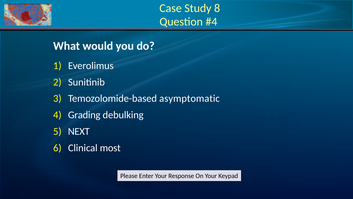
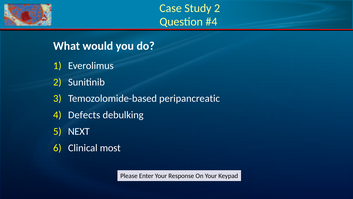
Study 8: 8 -> 2 (217, 8)
asymptomatic: asymptomatic -> peripancreatic (190, 98)
Grading: Grading -> Defects (84, 115)
